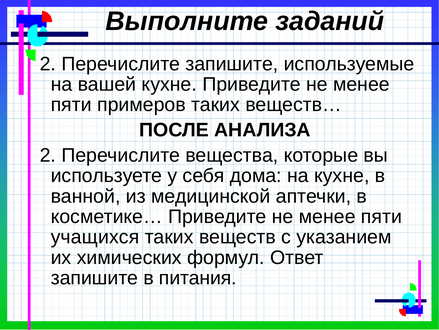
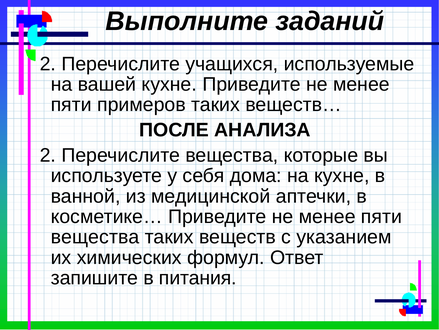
Перечислите запишите: запишите -> учащихся (232, 64)
учащихся: учащихся -> вещества (95, 237)
